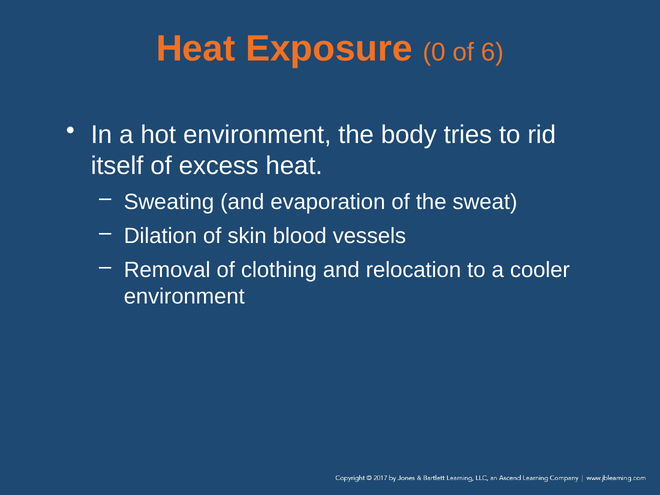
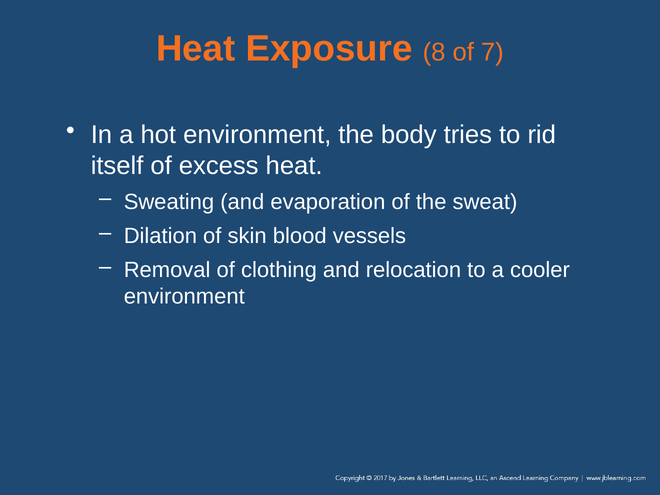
0: 0 -> 8 (434, 52)
6: 6 -> 7 (492, 52)
